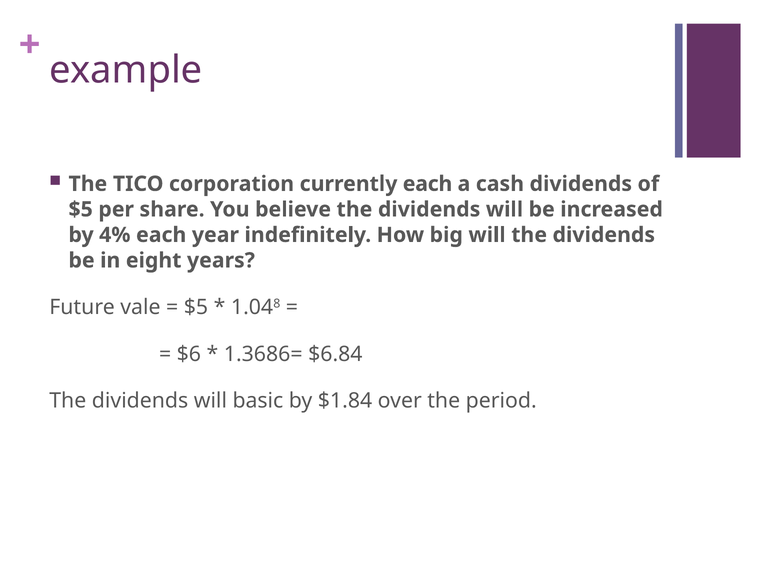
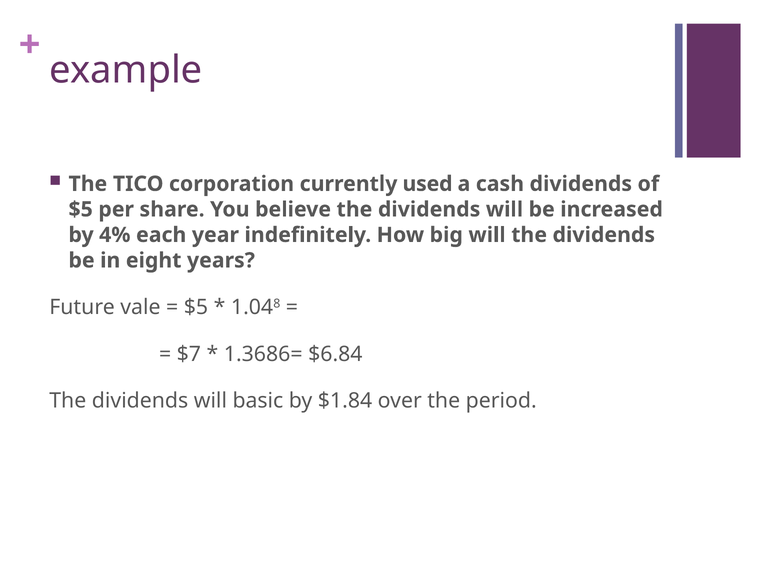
currently each: each -> used (428, 184)
$6: $6 -> $7 (189, 354)
